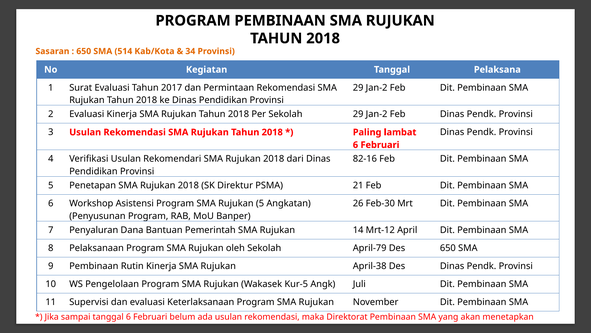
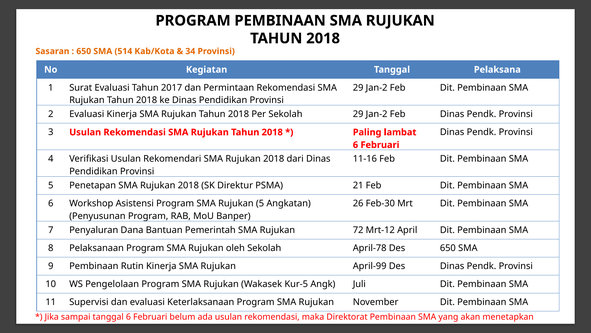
82-16: 82-16 -> 11-16 (365, 159)
14: 14 -> 72 (358, 230)
April-79: April-79 -> April-78 (370, 248)
April-38: April-38 -> April-99 (370, 266)
